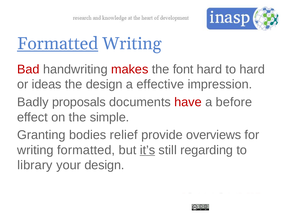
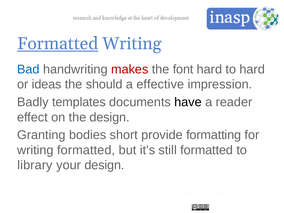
Bad colour: red -> blue (28, 69)
the design: design -> should (104, 84)
proposals: proposals -> templates (79, 102)
have colour: red -> black (188, 102)
before: before -> reader (234, 102)
the simple: simple -> design (110, 117)
relief: relief -> short (124, 135)
overviews: overviews -> formatting (214, 135)
it’s underline: present -> none (148, 150)
still regarding: regarding -> formatted (207, 150)
